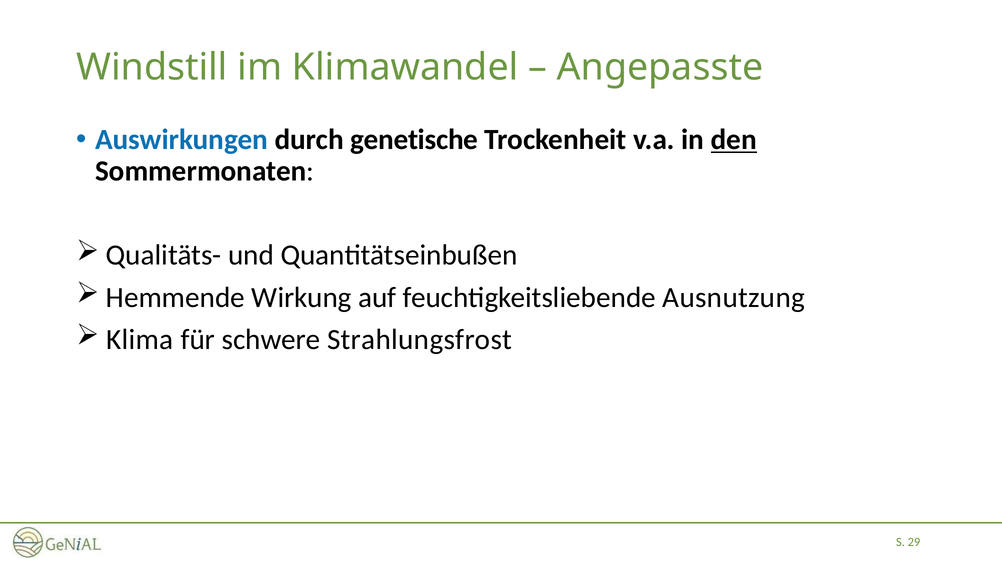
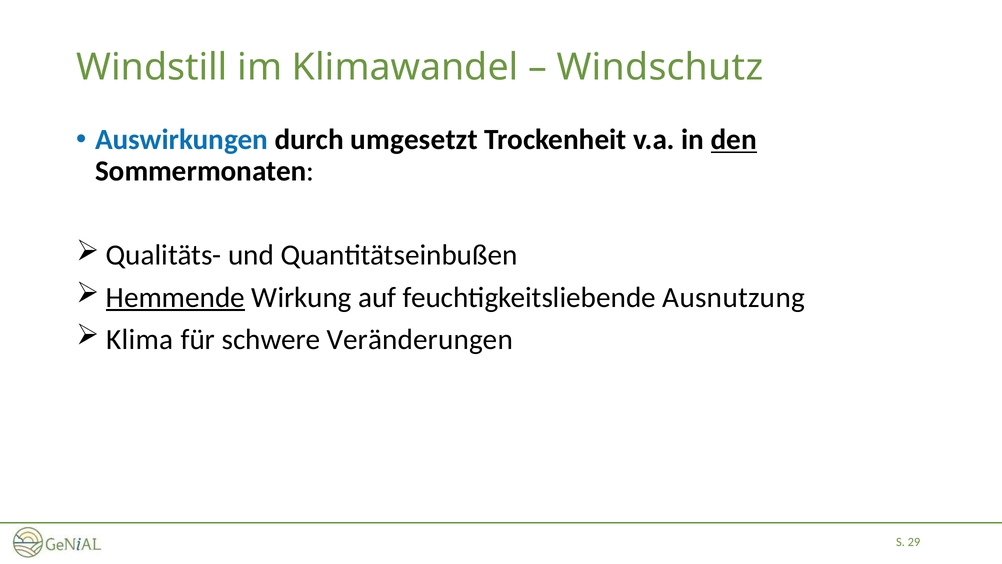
Angepasste: Angepasste -> Windschutz (660, 67)
genetische: genetische -> umgesetzt (414, 140)
Hemmende underline: none -> present (175, 297)
Strahlungsfrost: Strahlungsfrost -> Veränderungen (420, 339)
